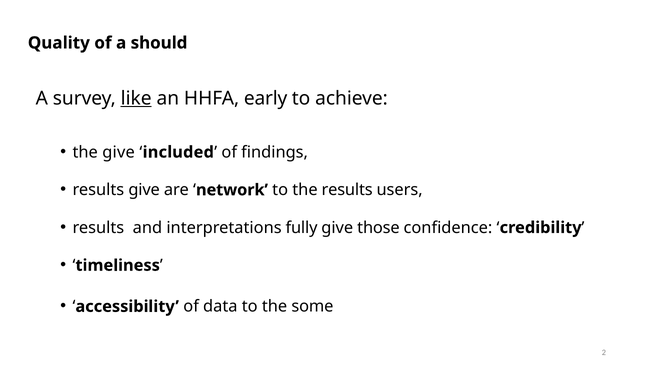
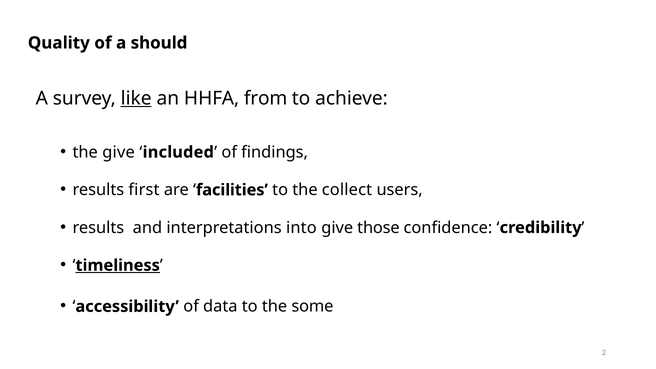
early: early -> from (266, 98)
results give: give -> first (144, 190)
network: network -> facilities (232, 190)
the results: results -> collect (347, 190)
fully: fully -> into (301, 228)
timeliness underline: none -> present (118, 265)
